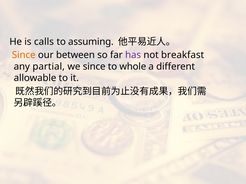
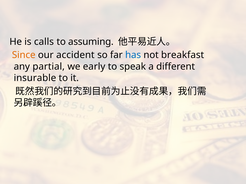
between: between -> accident (75, 55)
has colour: purple -> blue (133, 55)
we since: since -> early (94, 67)
whole: whole -> speak (133, 67)
allowable: allowable -> insurable (35, 78)
